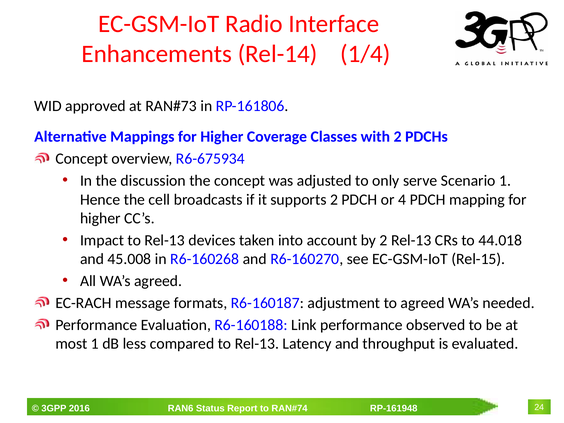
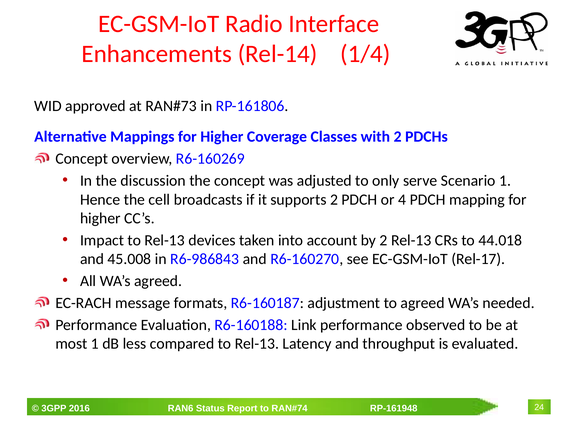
R6-675934: R6-675934 -> R6-160269 (210, 159)
R6-160268: R6-160268 -> R6-986843 (205, 259)
Rel-15: Rel-15 -> Rel-17 (478, 259)
